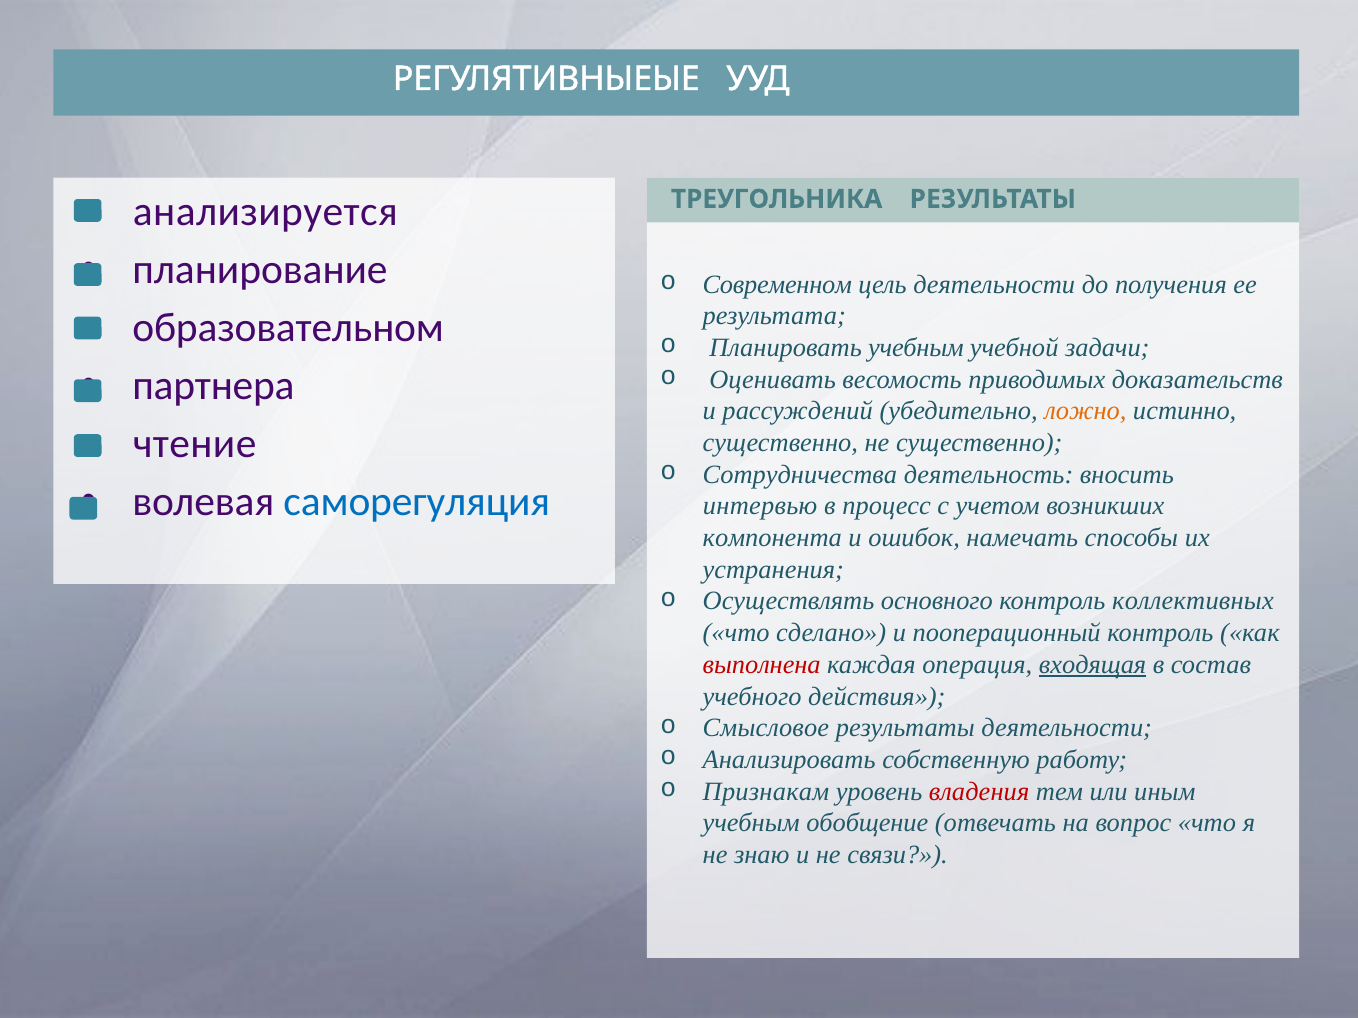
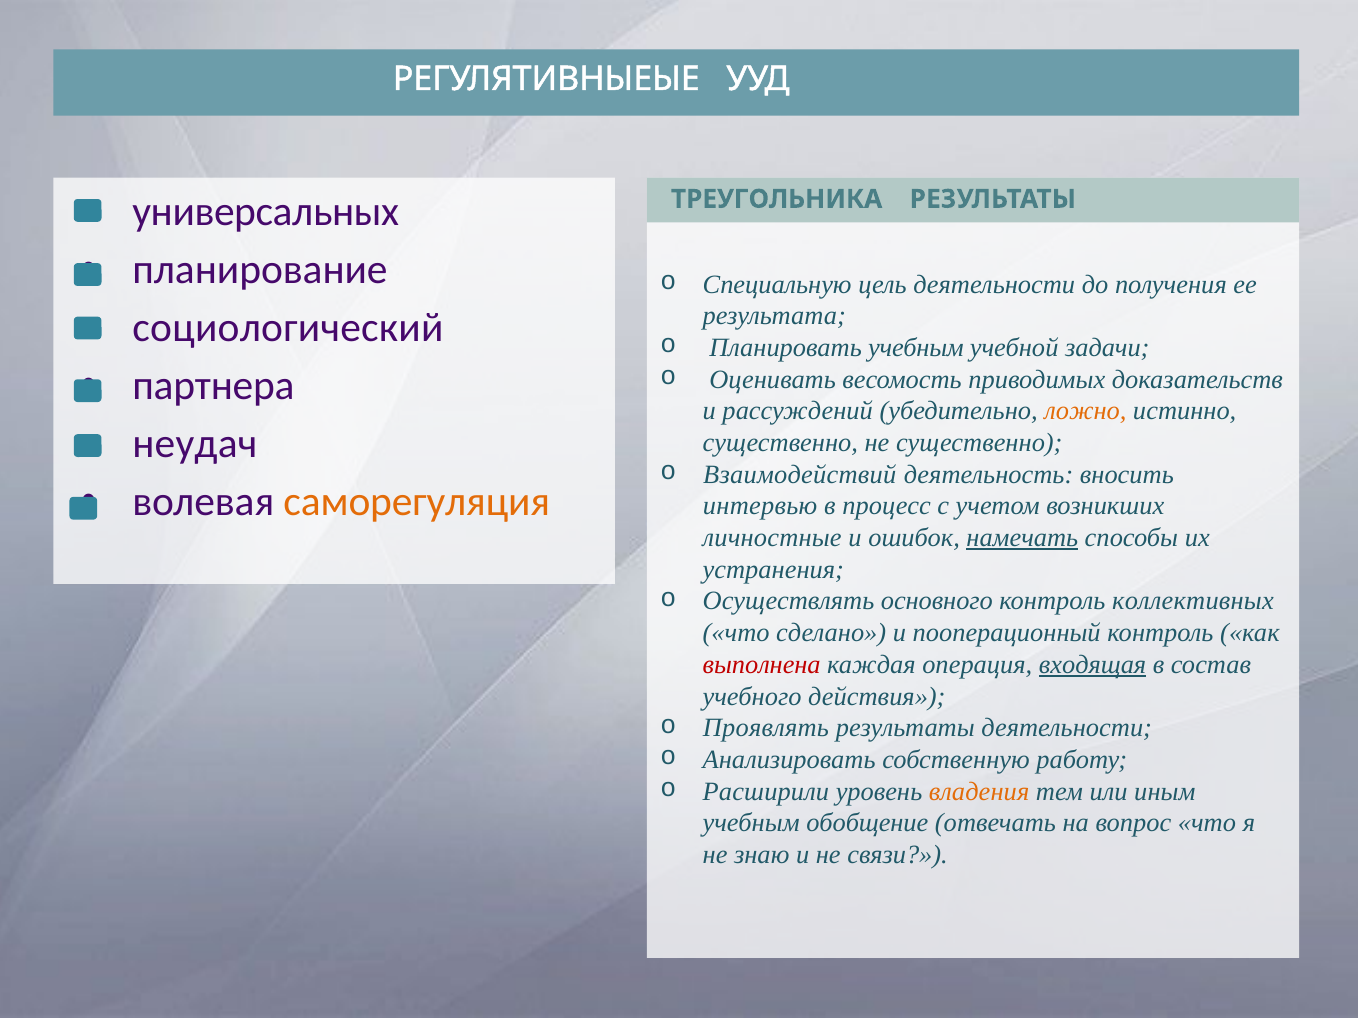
анализируется: анализируется -> универсальных (266, 212)
Современном: Современном -> Специальную (777, 284)
образовательном: образовательном -> социологический (288, 328)
чтение: чтение -> неудач (195, 444)
Сотрудничества: Сотрудничества -> Взаимодействий (800, 475)
саморегуляция colour: blue -> orange (417, 502)
компонента: компонента -> личностные (772, 538)
намечать underline: none -> present (1022, 538)
Смысловое: Смысловое -> Проявлять (766, 728)
Признакам: Признакам -> Расширили (766, 792)
владения colour: red -> orange (979, 792)
